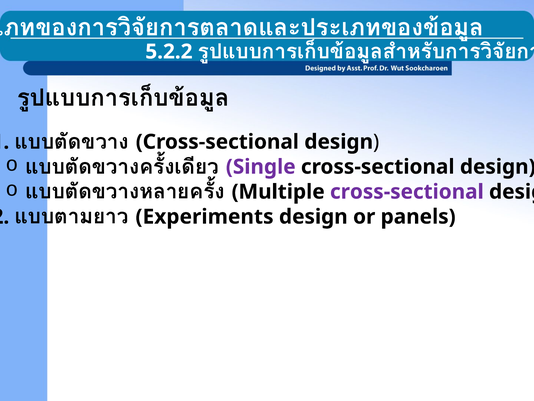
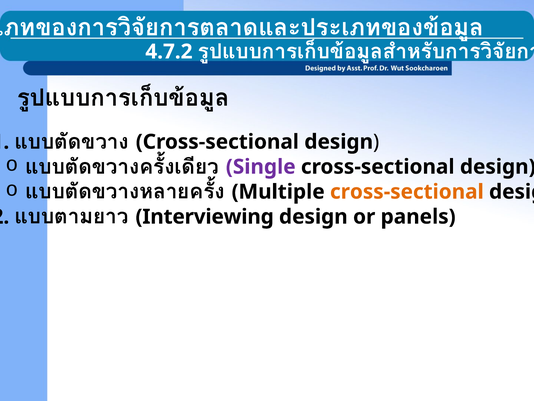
5.2.2: 5.2.2 -> 4.7.2 (169, 52)
cross-sectional colour: purple -> orange (407, 192)
Experiments: Experiments -> Interviewing (205, 216)
